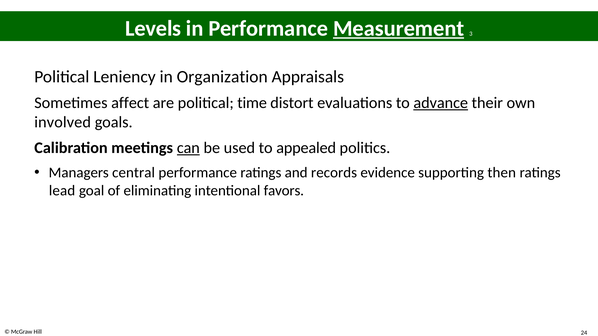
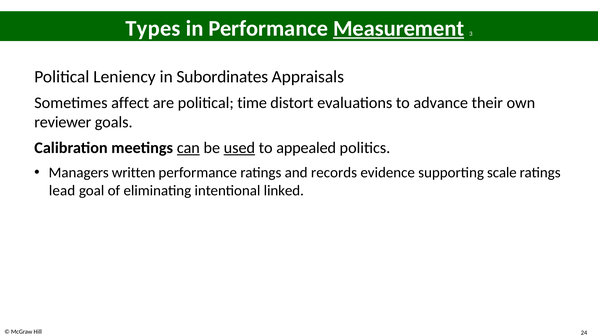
Levels: Levels -> Types (153, 28)
Organization: Organization -> Subordinates (222, 77)
advance underline: present -> none (441, 103)
involved: involved -> reviewer (63, 122)
used underline: none -> present (239, 148)
central: central -> written (134, 173)
then: then -> scale (502, 173)
favors: favors -> linked (284, 191)
